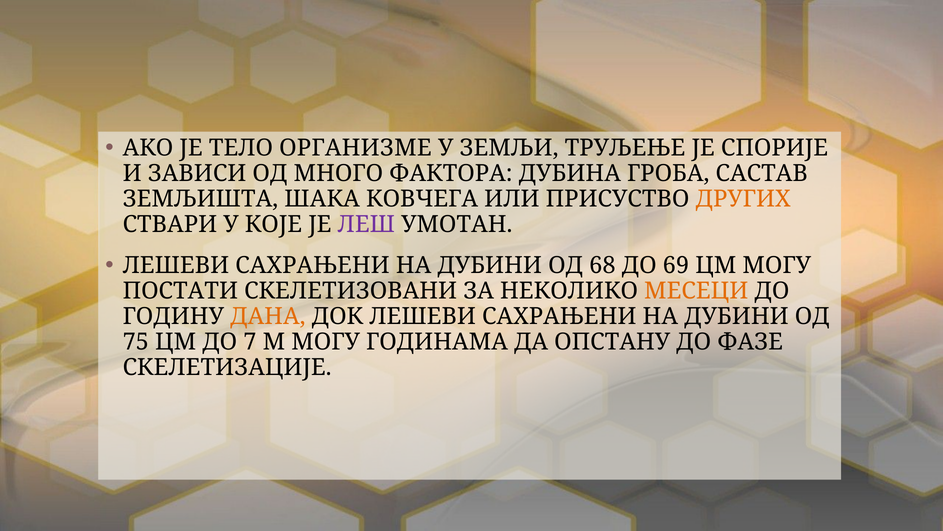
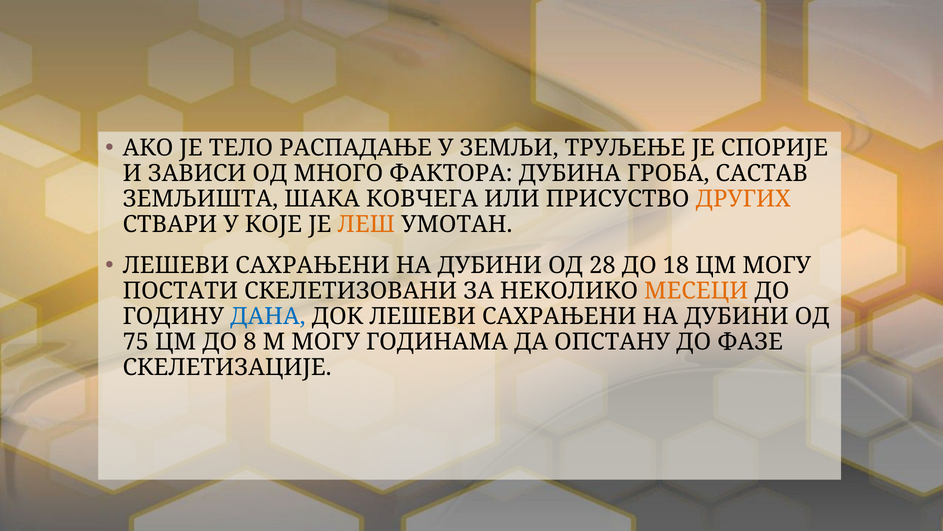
ОРГАНИЗМЕ: ОРГАНИЗМЕ -> РАСПАДАЊЕ (356, 148)
ЛЕШ colour: purple -> orange (366, 224)
68: 68 -> 28 (602, 265)
69: 69 -> 18 (676, 265)
ДАНА colour: orange -> blue (268, 316)
7: 7 -> 8 (250, 342)
